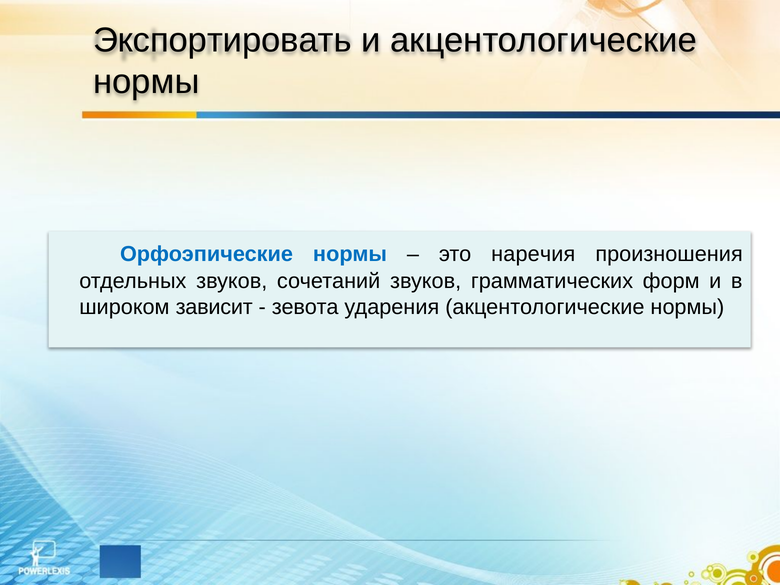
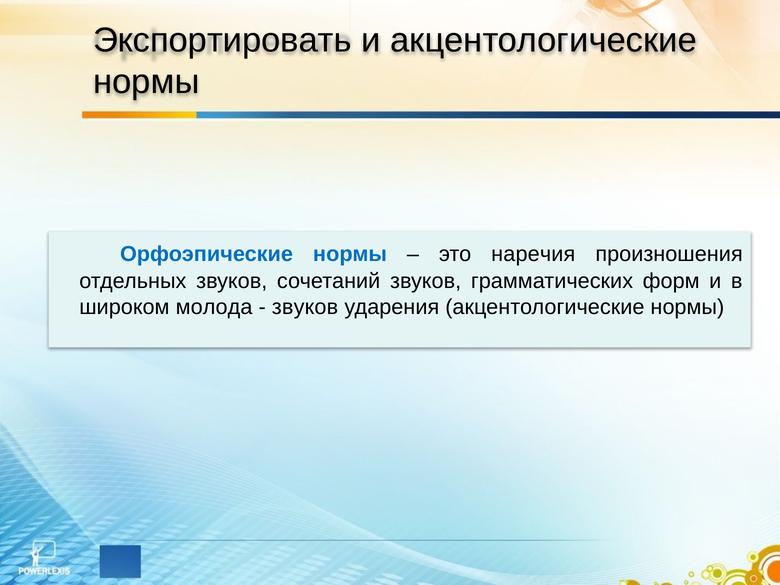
зависит: зависит -> молода (214, 307)
зевота: зевота -> звуков (305, 307)
